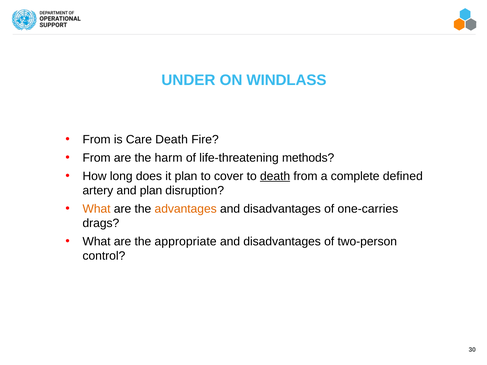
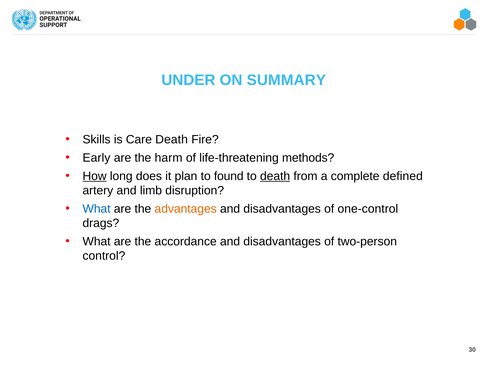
WINDLASS: WINDLASS -> SUMMARY (286, 80)
From: From -> Skills (97, 140)
From: From -> Early (96, 158)
How underline: none -> present (95, 176)
cover: cover -> found (229, 176)
and plan: plan -> limb (151, 191)
What colour: orange -> blue (97, 209)
one-carries: one-carries -> one-control (368, 209)
appropriate: appropriate -> accordance (186, 242)
